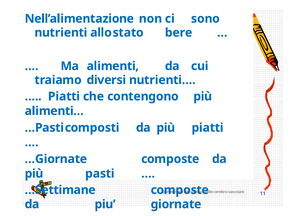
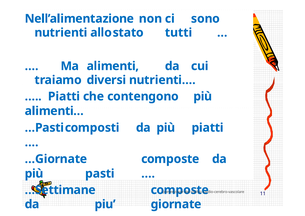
bere: bere -> tutti (179, 33)
